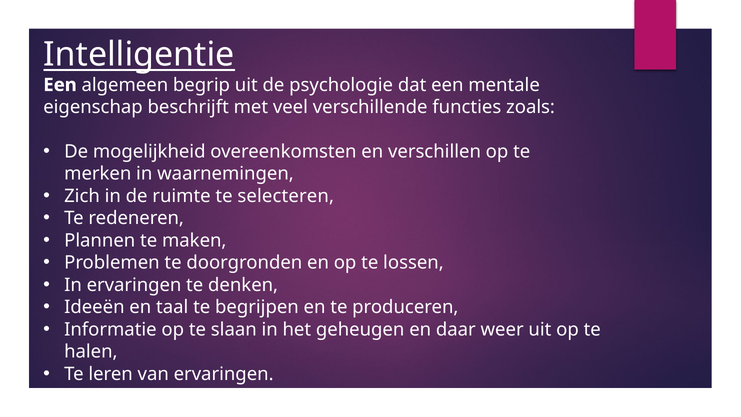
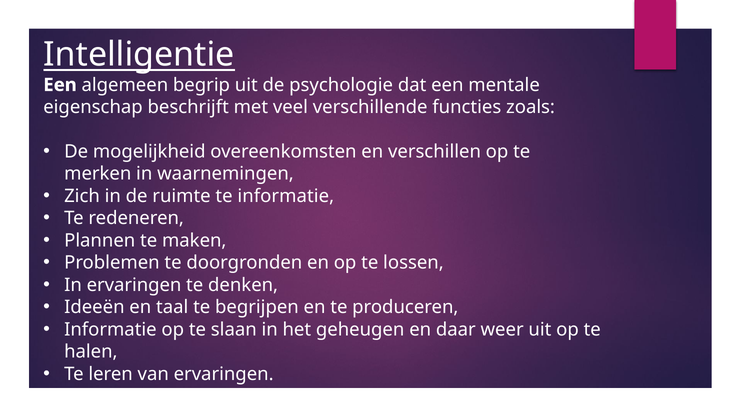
te selecteren: selecteren -> informatie (286, 196)
